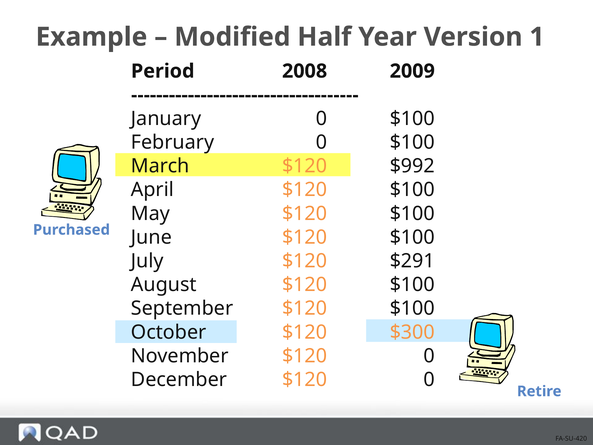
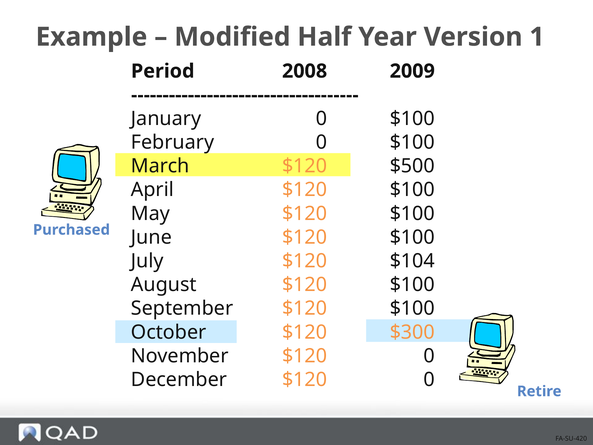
$992: $992 -> $500 (412, 166)
$291: $291 -> $104 (412, 261)
